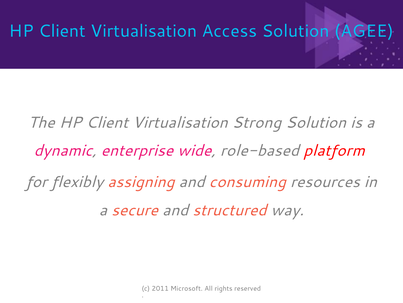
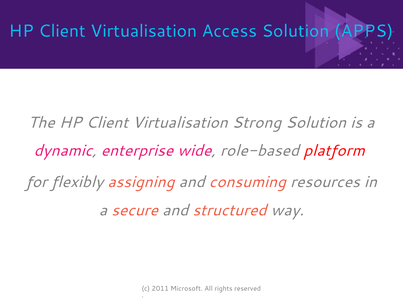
AGEE: AGEE -> APPS (364, 31)
